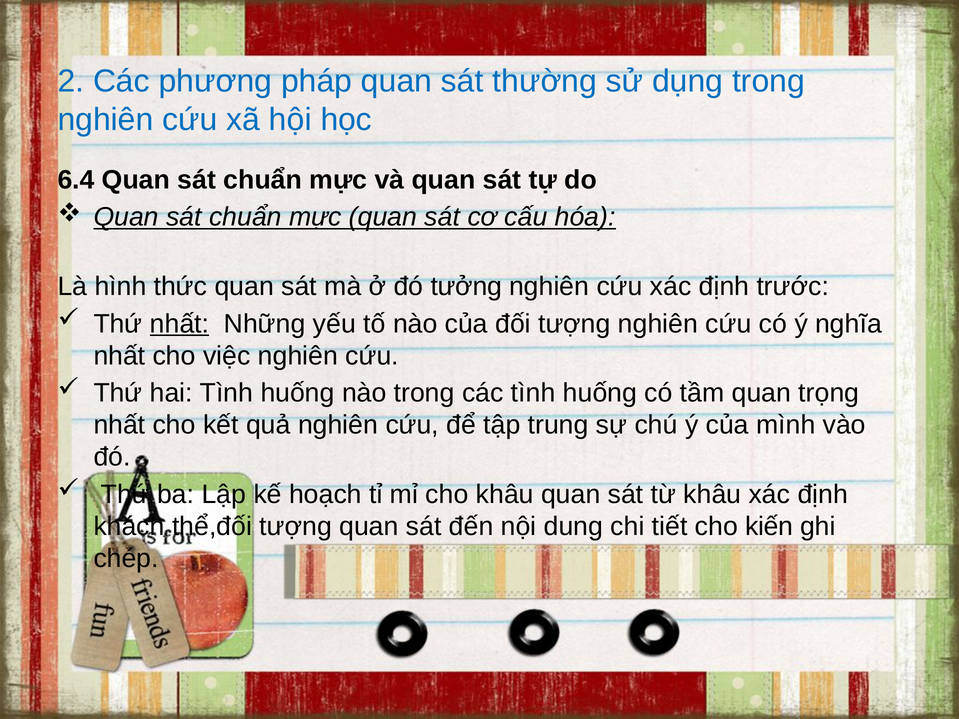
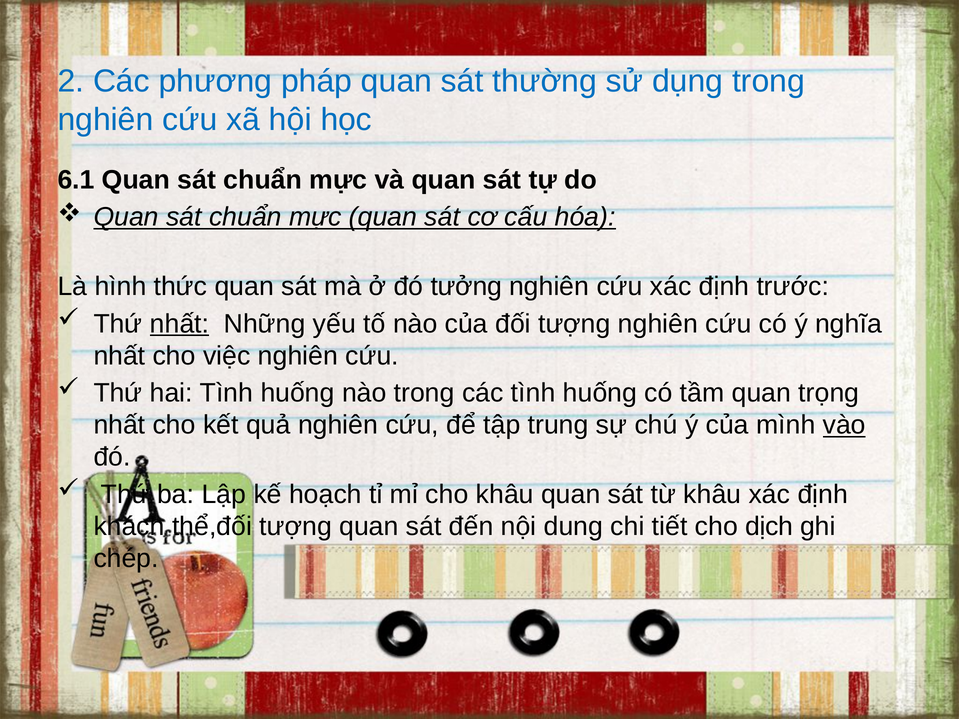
6.4: 6.4 -> 6.1 (76, 180)
vào underline: none -> present (844, 425)
kiến: kiến -> dịch (769, 527)
